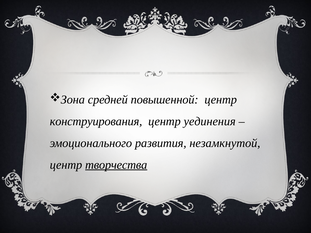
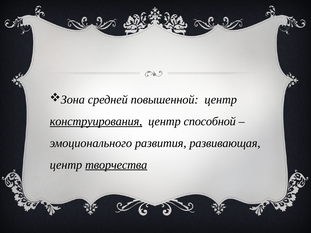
конструирования underline: none -> present (96, 122)
уединения: уединения -> способной (210, 122)
незамкнутой: незамкнутой -> развивающая (225, 143)
